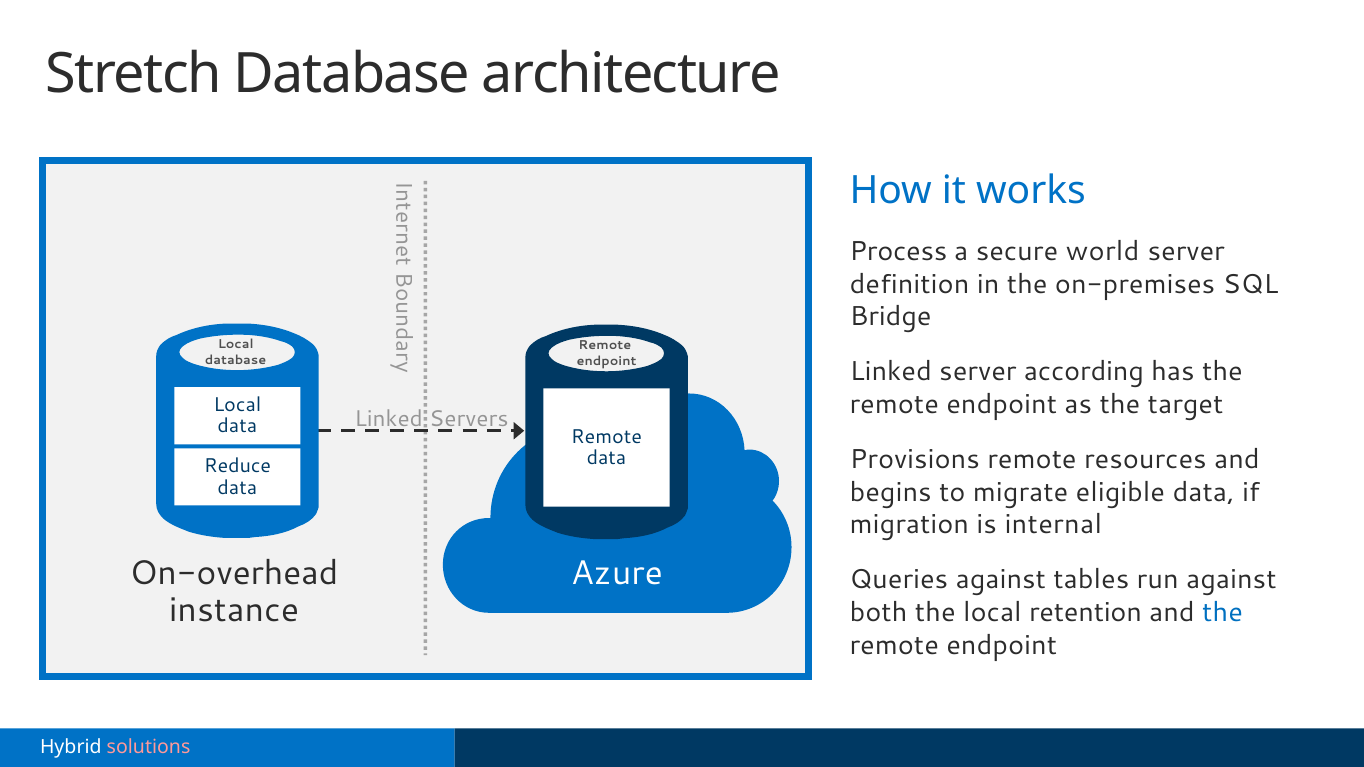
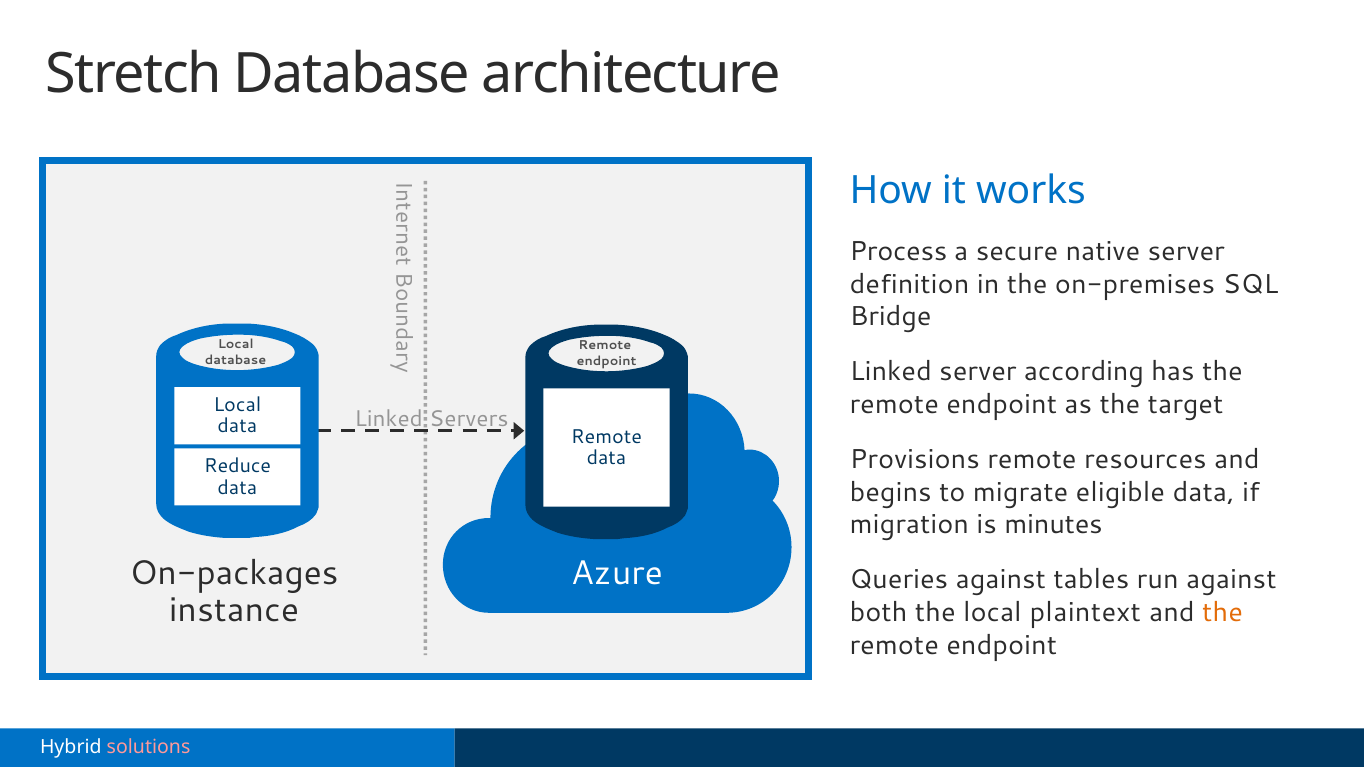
world: world -> native (1103, 251)
internal: internal -> minutes (1054, 525)
On-overhead: On-overhead -> On-packages (234, 574)
retention: retention -> plaintext (1085, 612)
the colour: blue -> orange (1223, 612)
